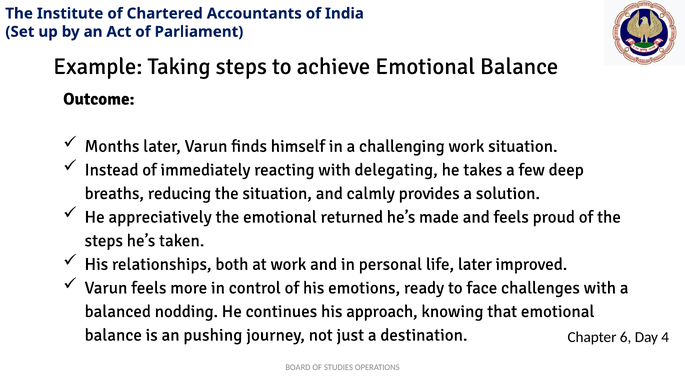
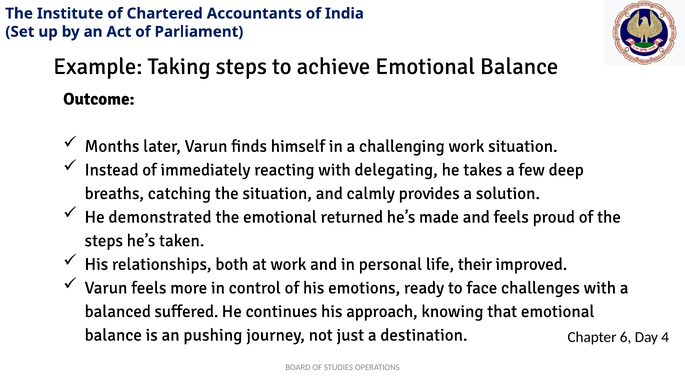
reducing: reducing -> catching (179, 194)
appreciatively: appreciatively -> demonstrated (160, 217)
life later: later -> their (475, 264)
nodding: nodding -> suffered (186, 312)
